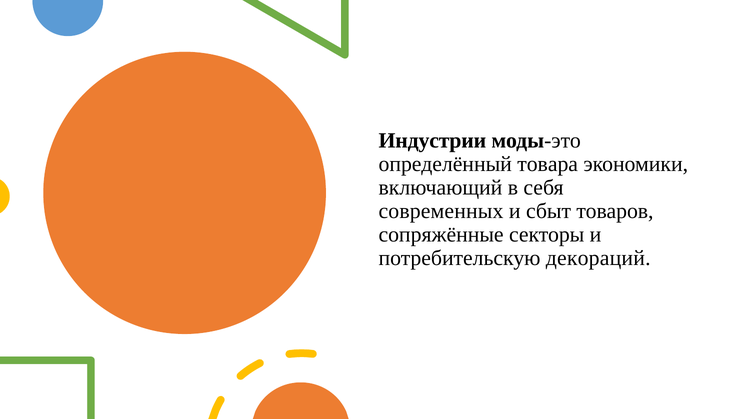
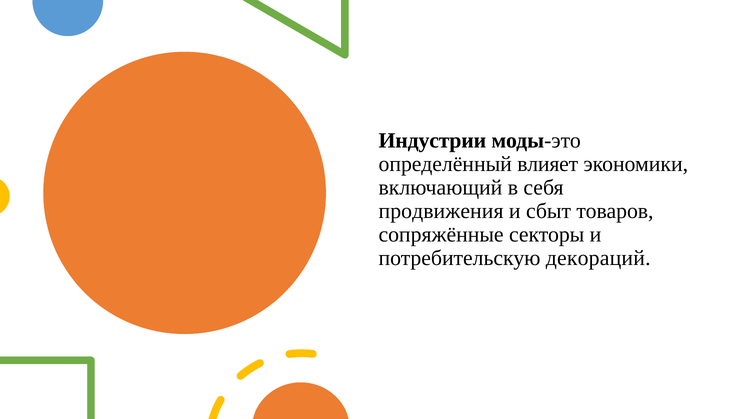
товара: товара -> влияет (548, 164)
современных: современных -> продвижения (441, 211)
